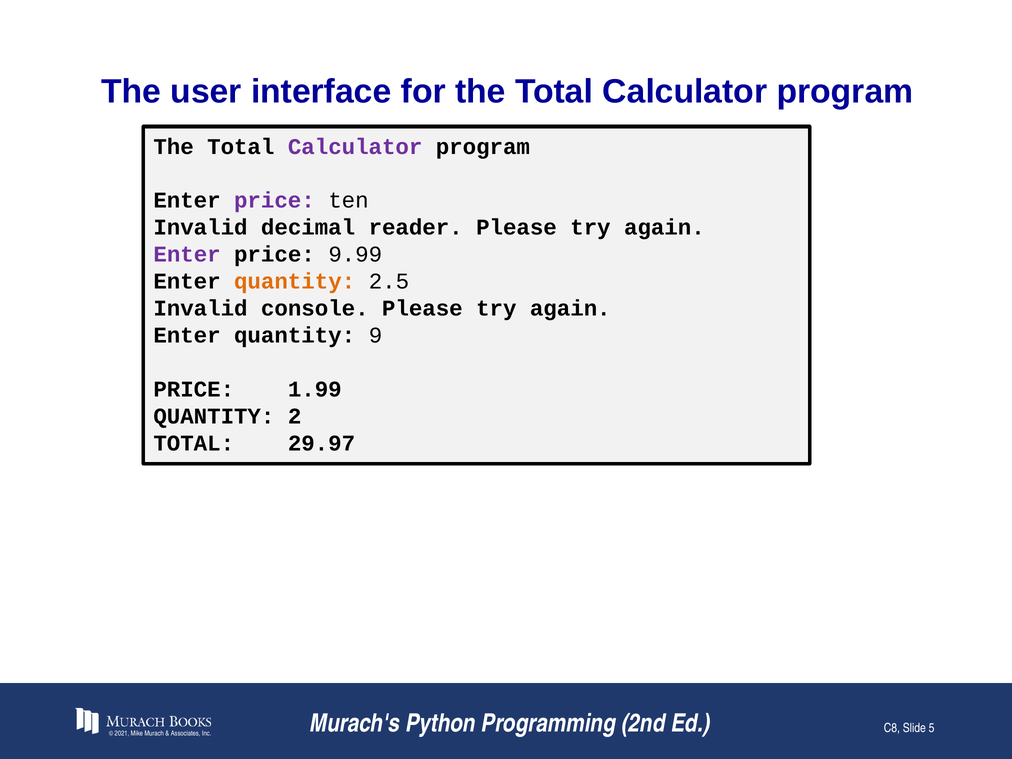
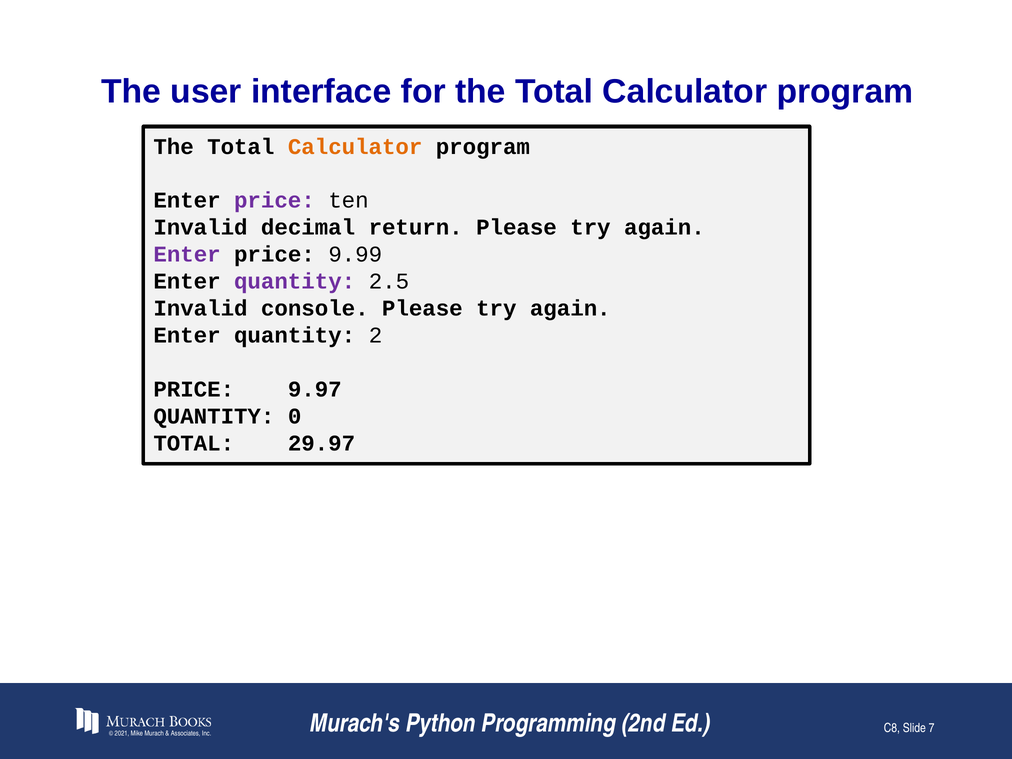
Calculator colour: purple -> orange (355, 147)
reader: reader -> return (416, 228)
quantity colour: orange -> purple (295, 281)
9: 9 -> 2 (376, 335)
1.99: 1.99 -> 9.97 (315, 389)
2: 2 -> 0 (295, 416)
5: 5 -> 7 (932, 728)
